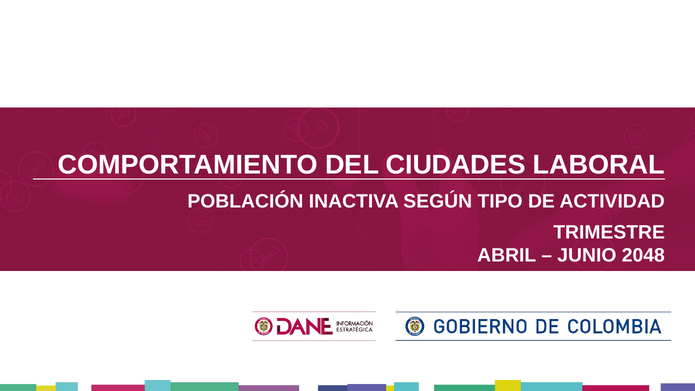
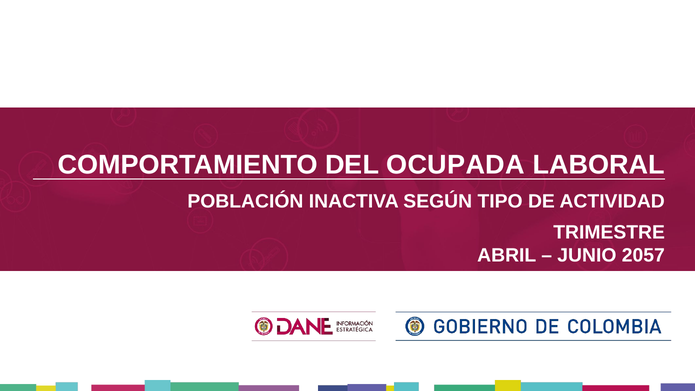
CIUDADES: CIUDADES -> OCUPADA (456, 165)
2048: 2048 -> 2057 (643, 255)
